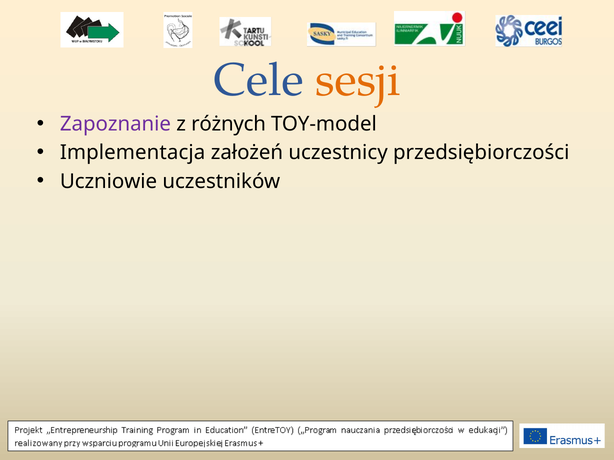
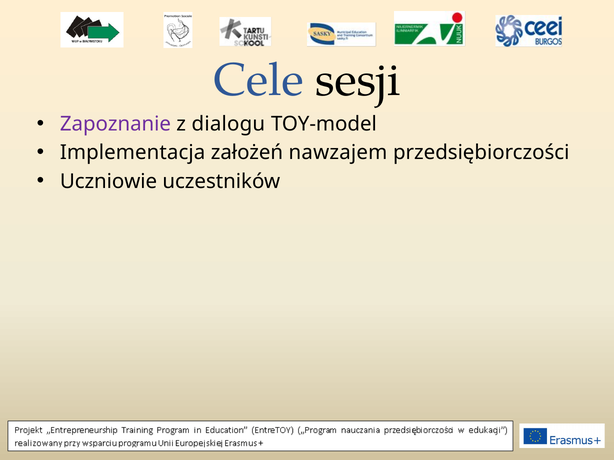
sesji colour: orange -> black (358, 80)
różnych: różnych -> dialogu (228, 124)
uczestnicy: uczestnicy -> nawzajem (338, 153)
